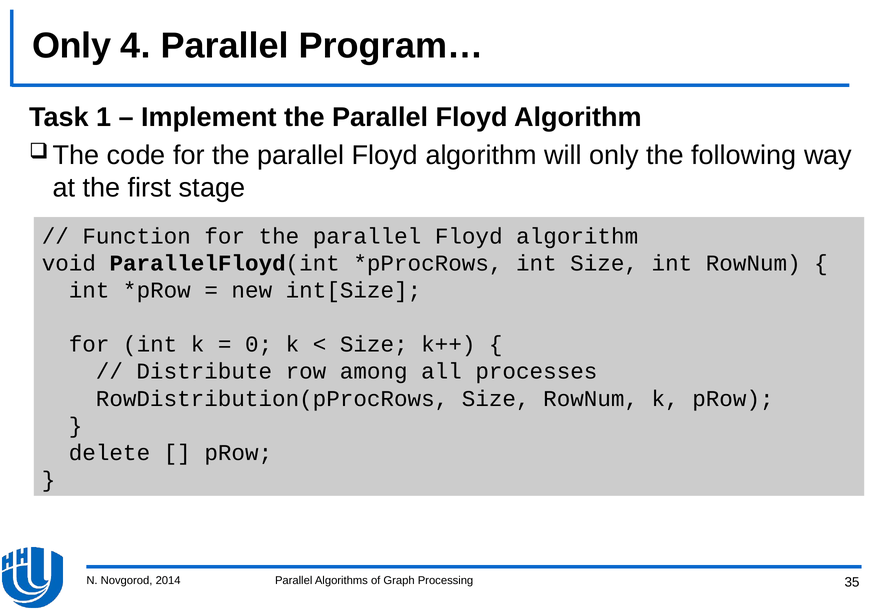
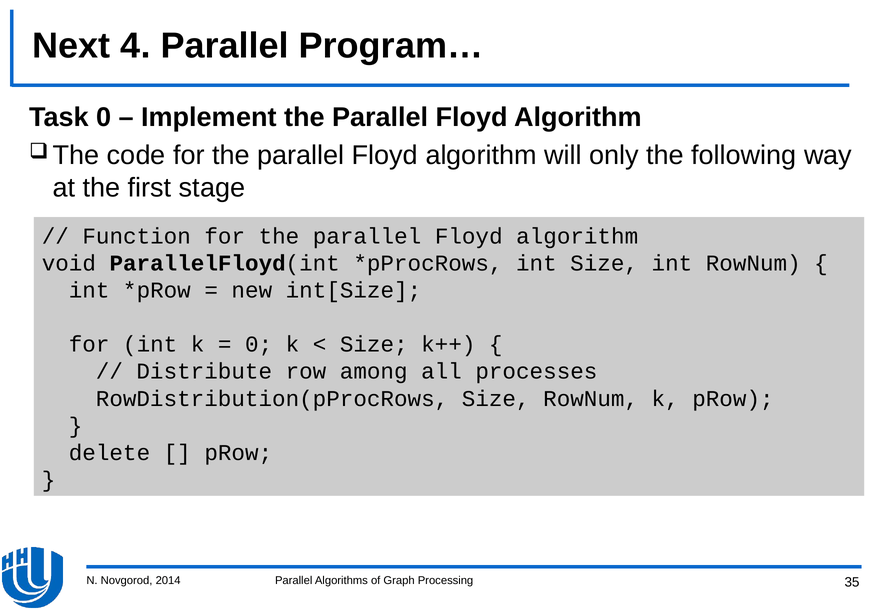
Only: Only -> Next (71, 46)
Task 1: 1 -> 0 (104, 117)
